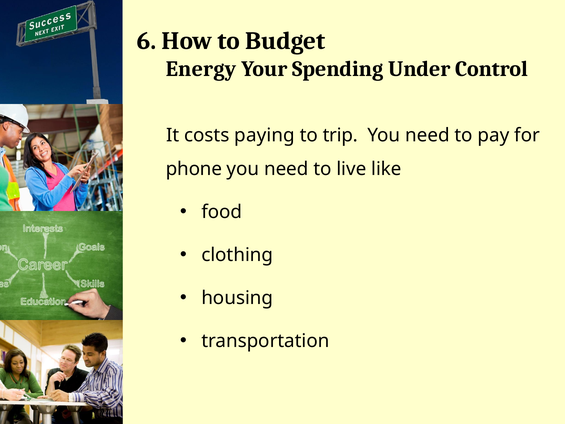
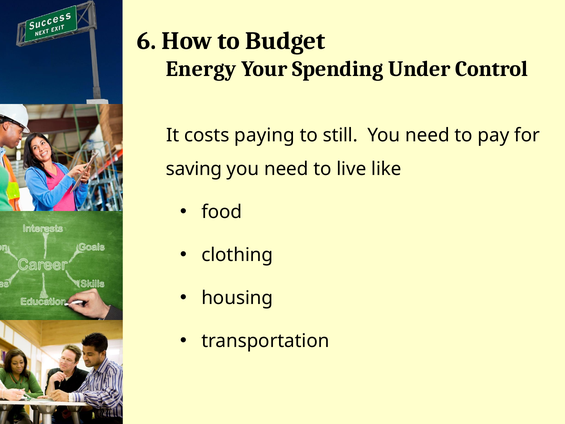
trip: trip -> still (340, 135)
phone: phone -> saving (194, 169)
